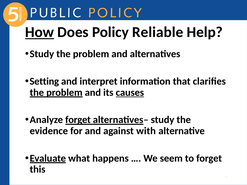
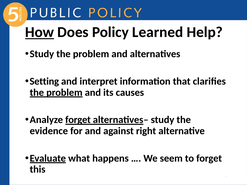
Reliable: Reliable -> Learned (158, 32)
causes underline: present -> none (130, 93)
with: with -> right (146, 131)
